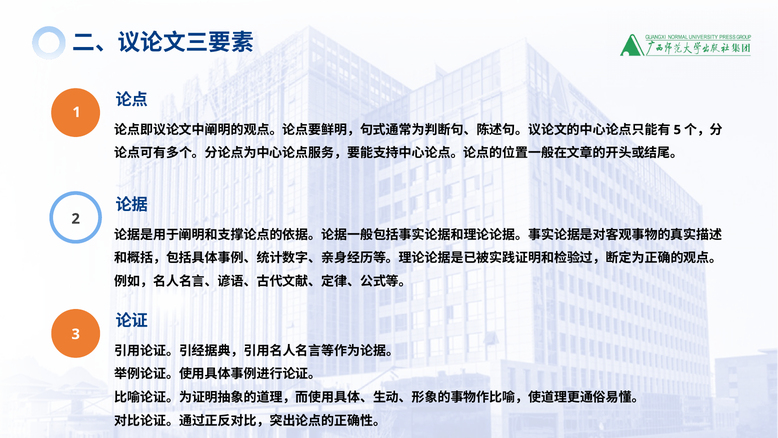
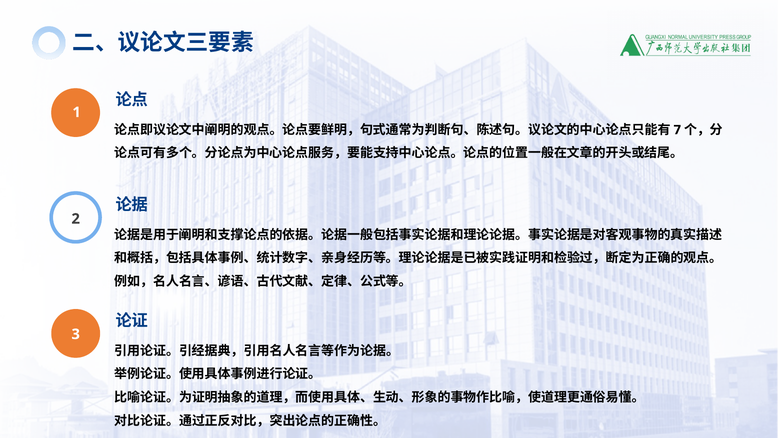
5: 5 -> 7 (677, 130)
